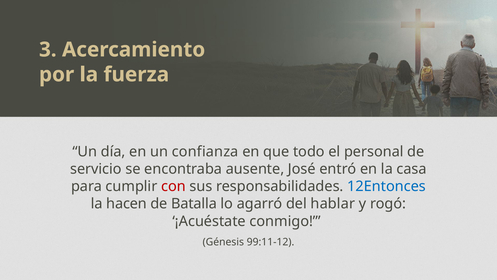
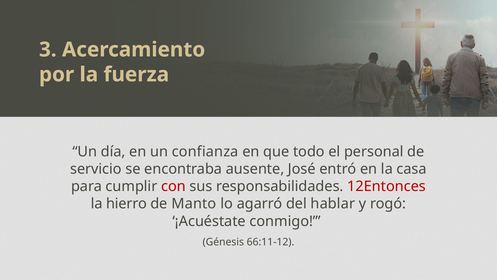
12Entonces colour: blue -> red (387, 186)
hacen: hacen -> hierro (127, 204)
Batalla: Batalla -> Manto (194, 204)
99:11-12: 99:11-12 -> 66:11-12 (270, 242)
